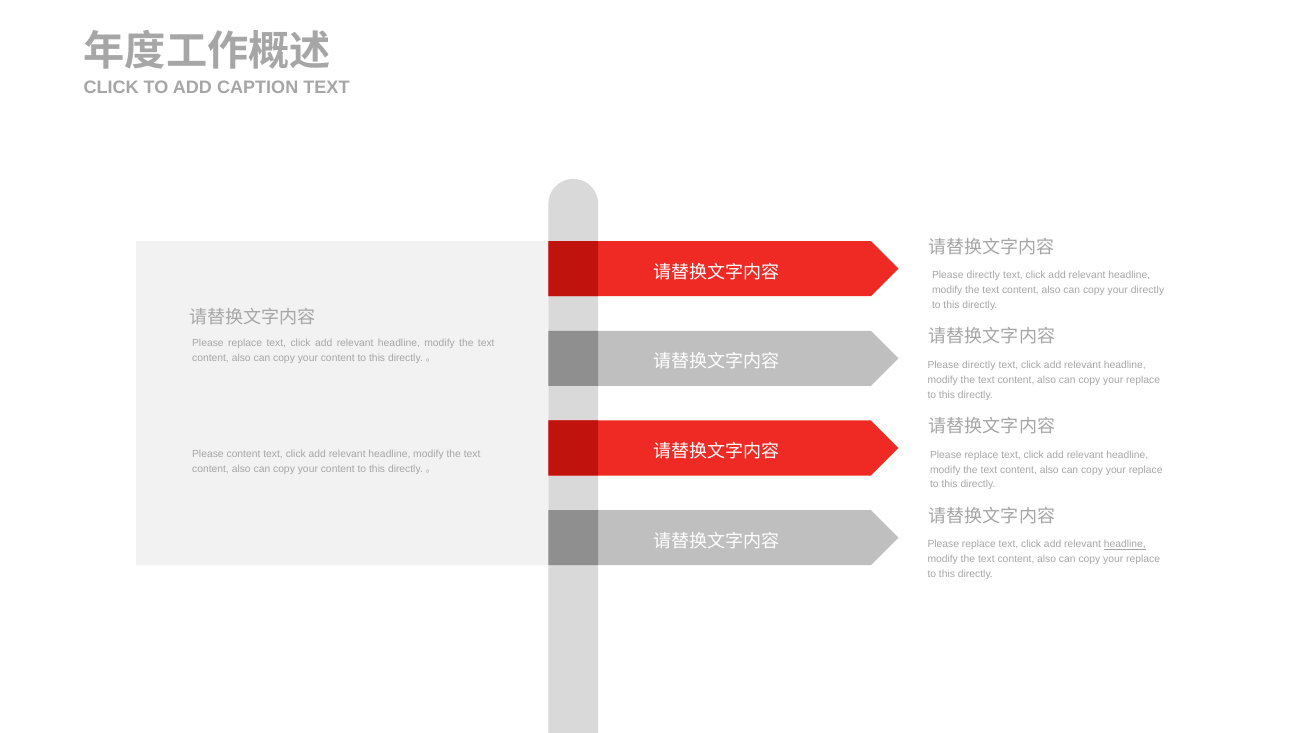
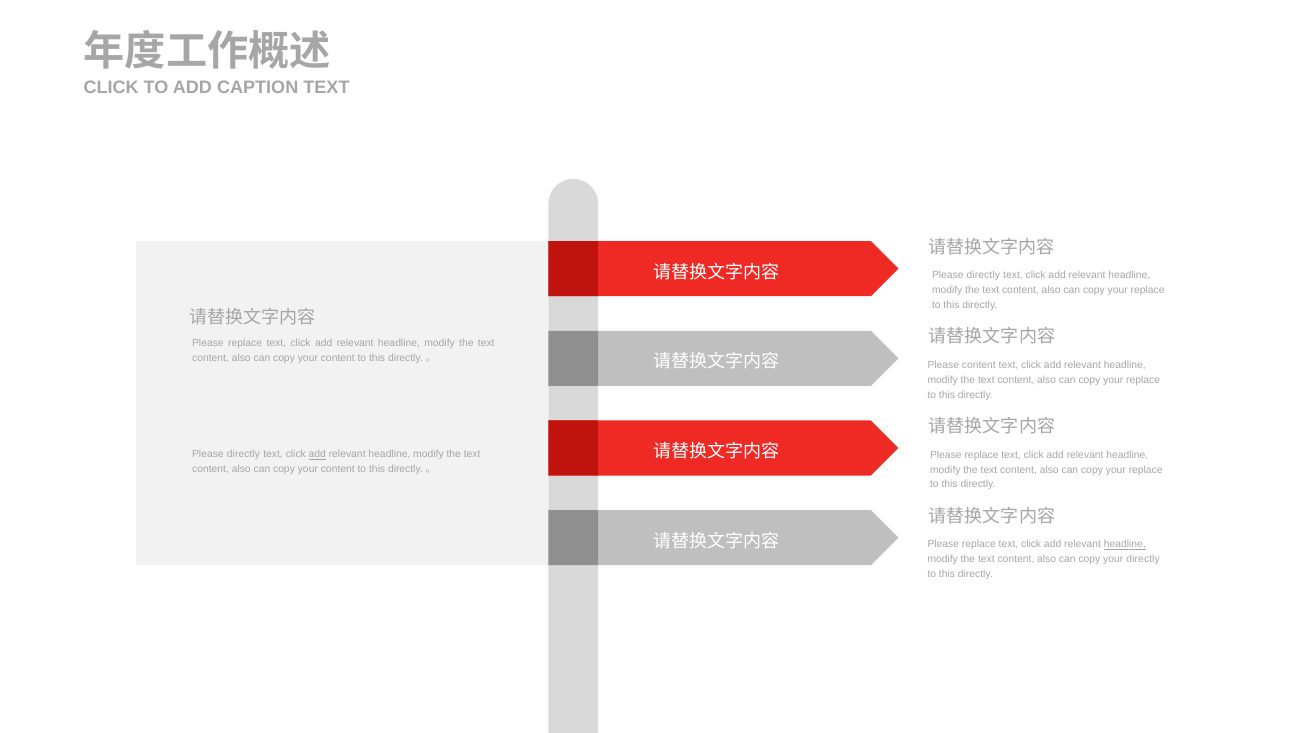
directly: directly -> replace (1148, 291)
directly: directly -> content (979, 365)
content: content -> directly (243, 455)
add underline: none -> present (317, 455)
replace: replace -> directly (1143, 560)
